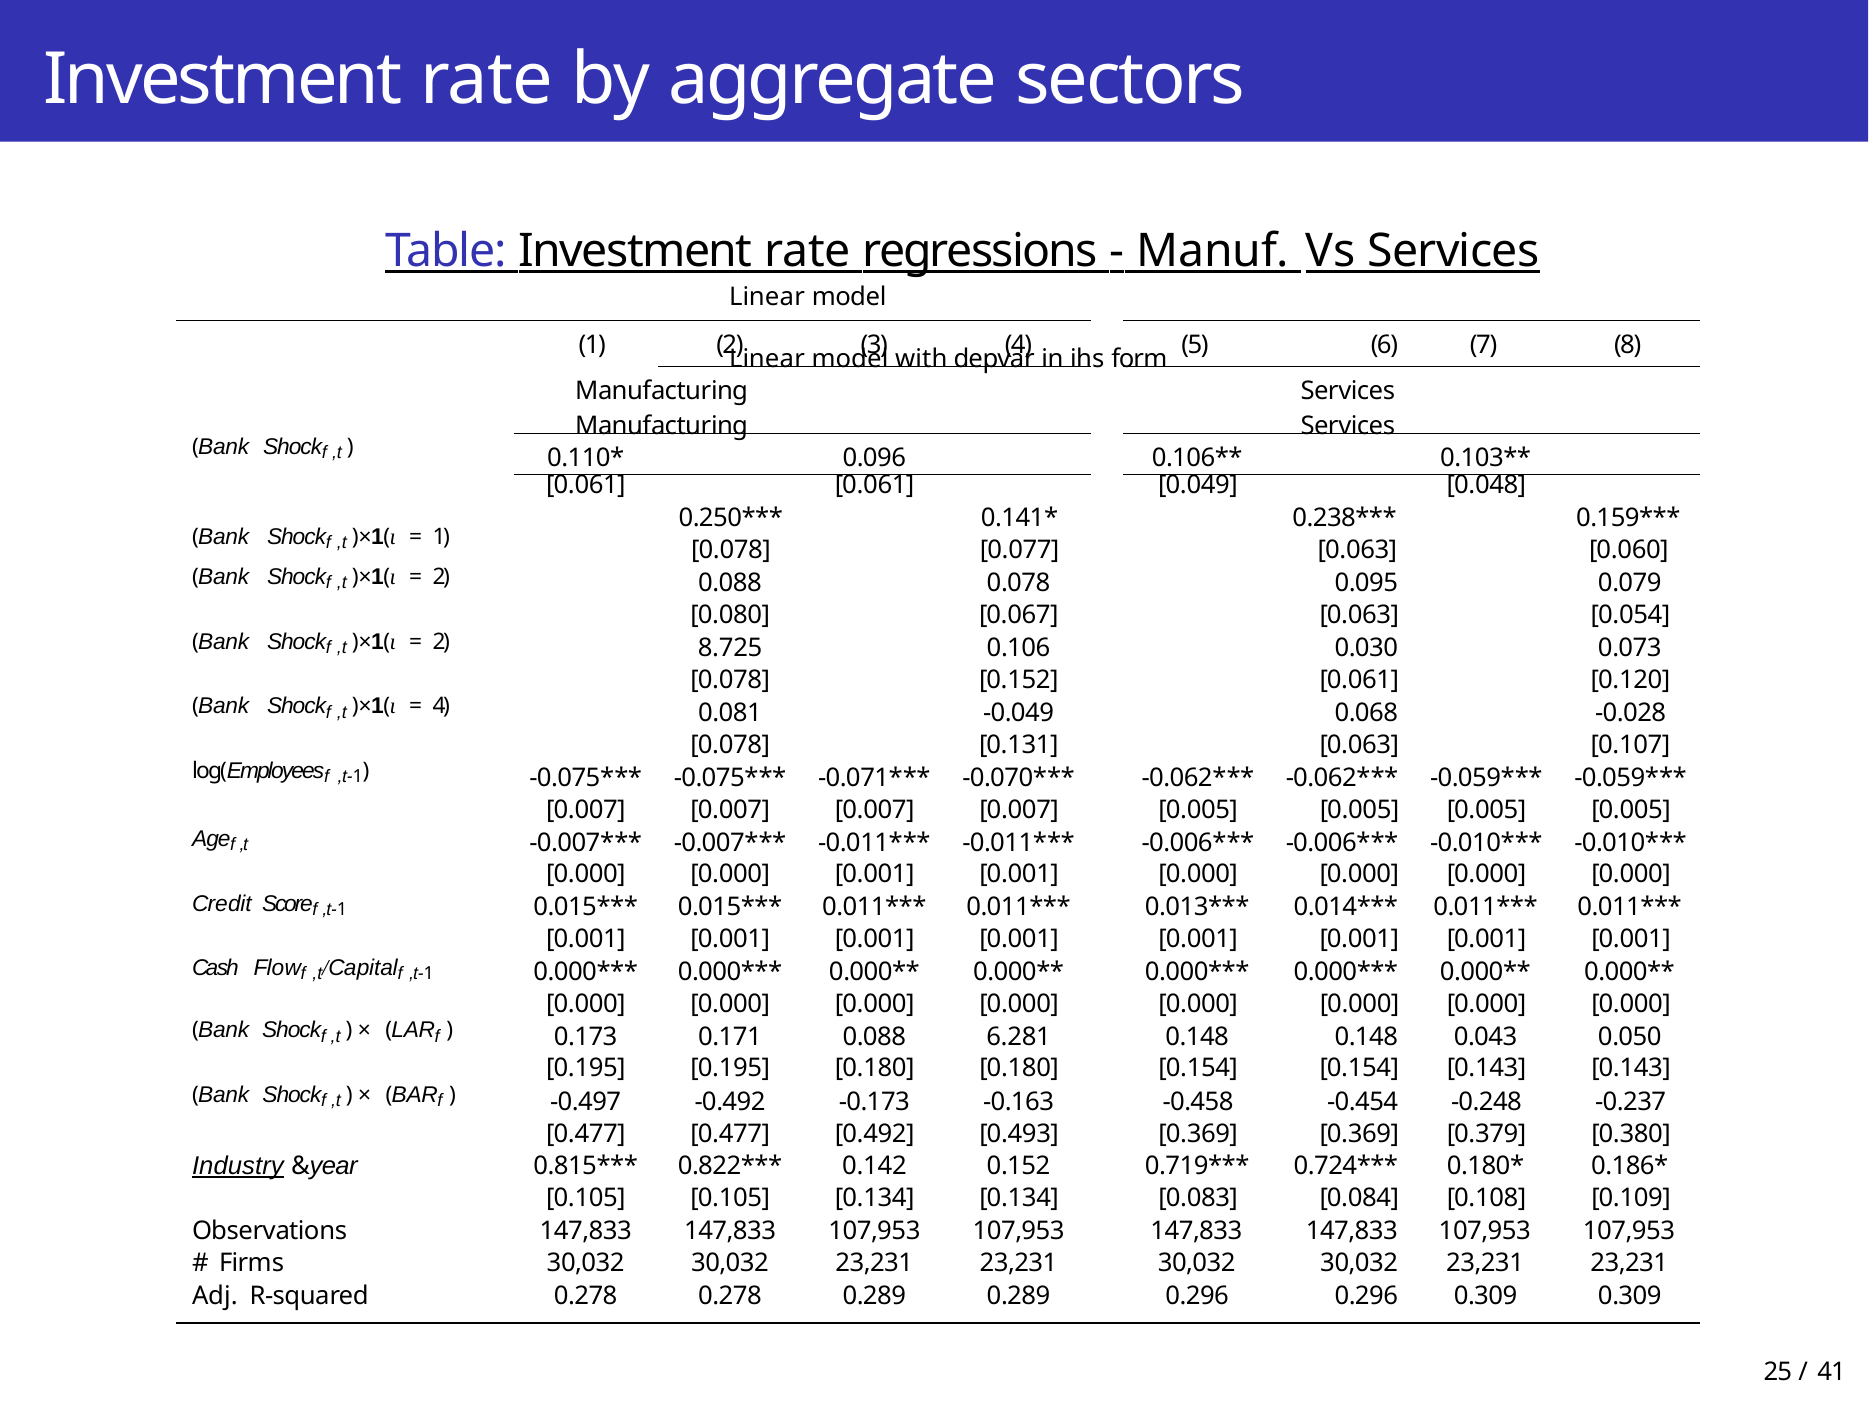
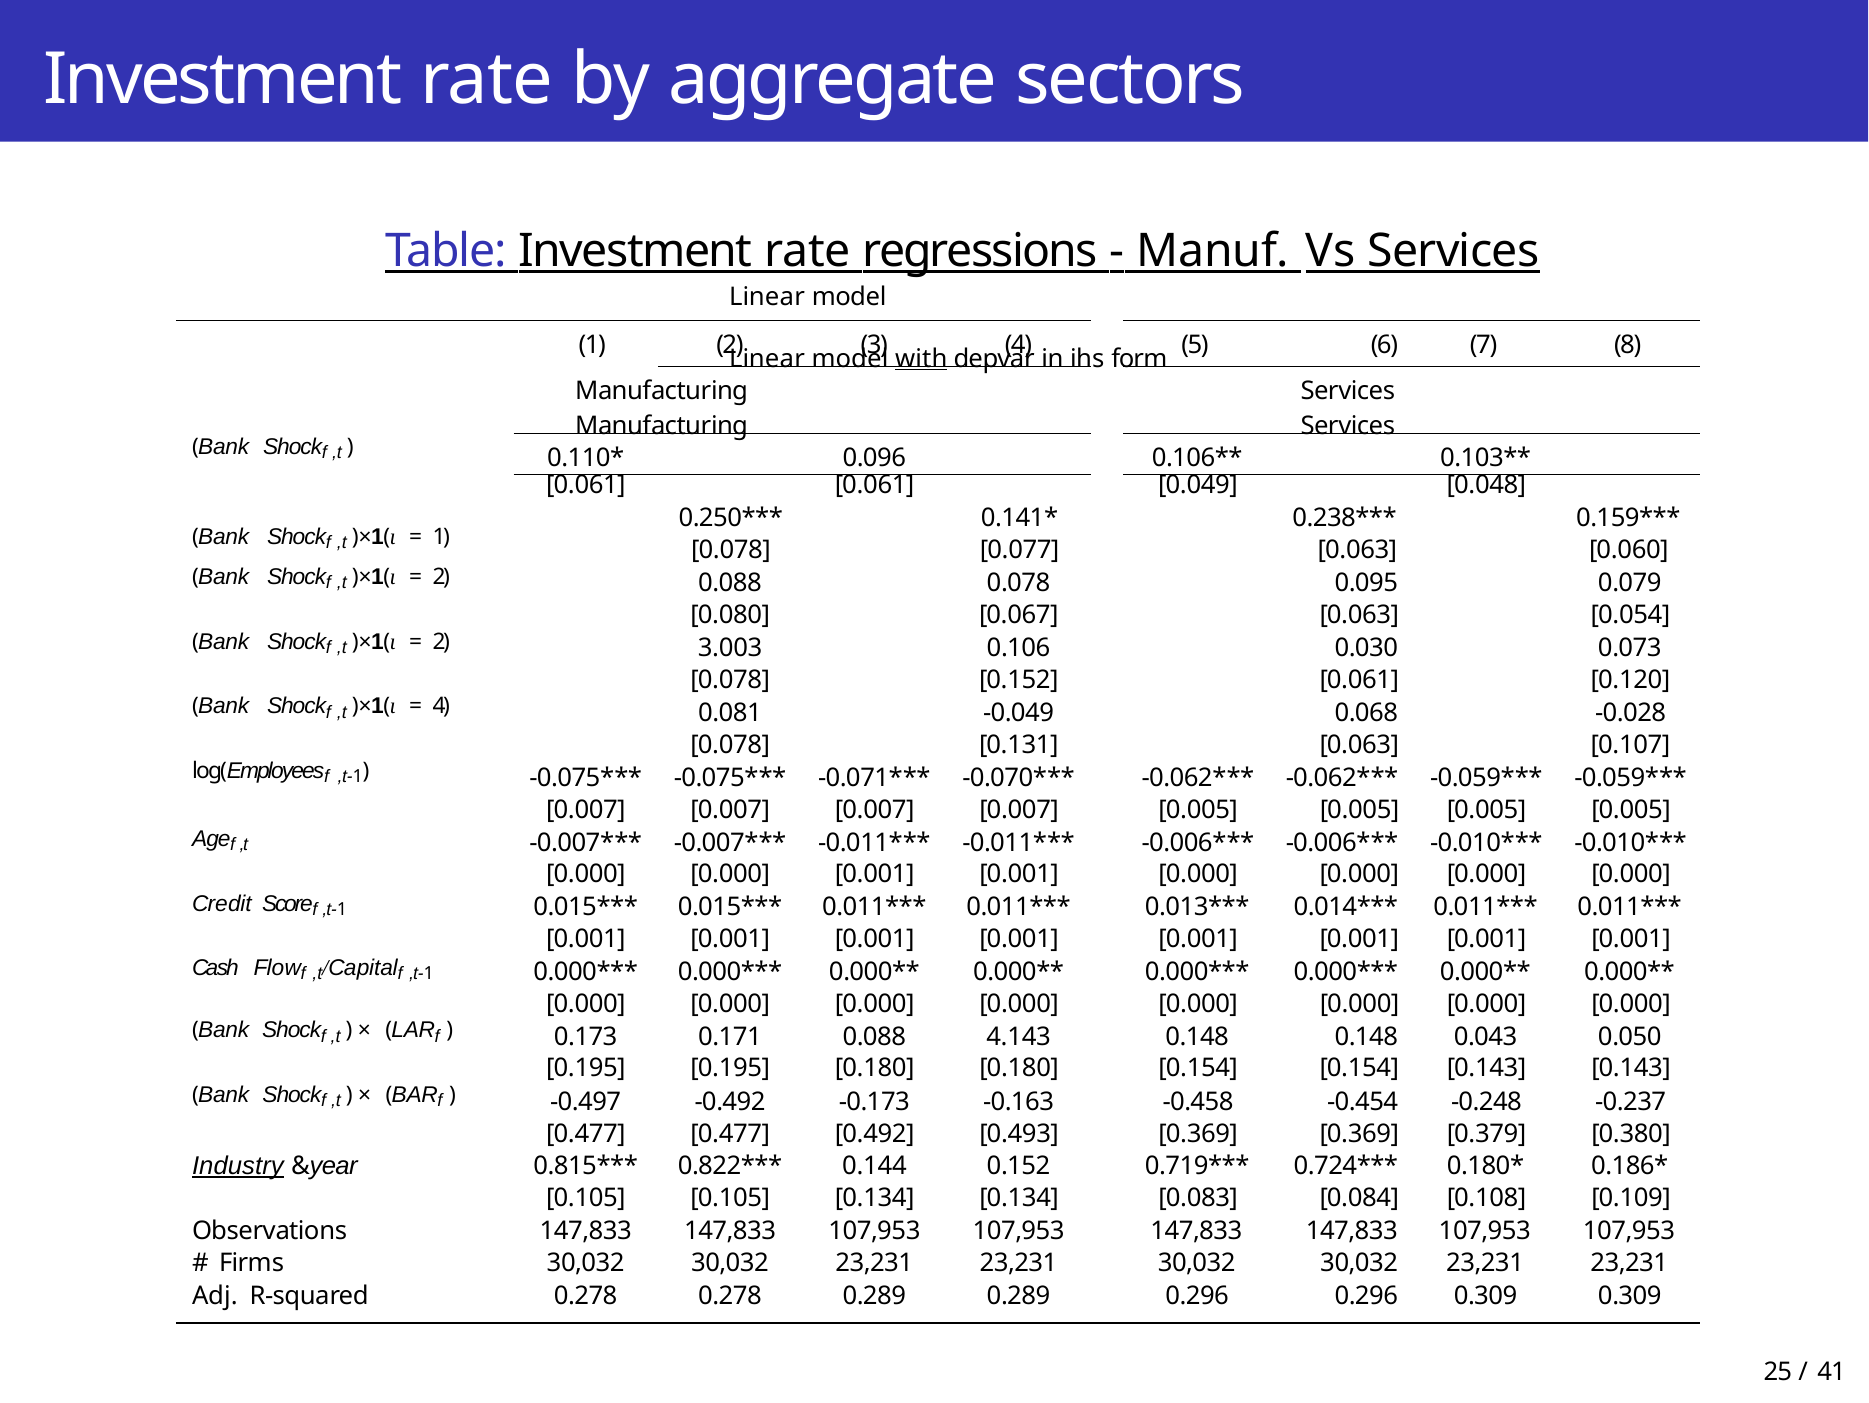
with underline: none -> present (921, 359)
8.725: 8.725 -> 3.003 (730, 648)
6.281: 6.281 -> 4.143 (1019, 1037)
0.142: 0.142 -> 0.144 (874, 1166)
